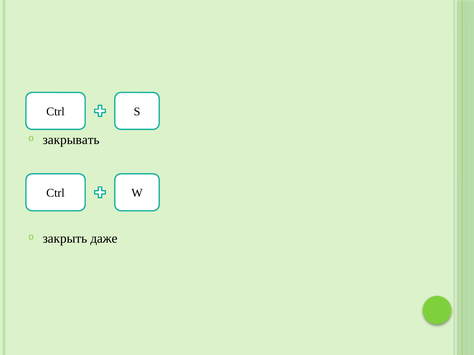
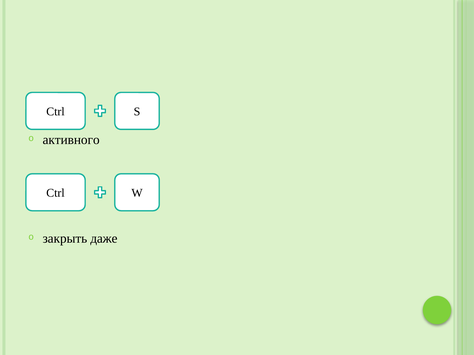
закрывать: закрывать -> активного (71, 140)
